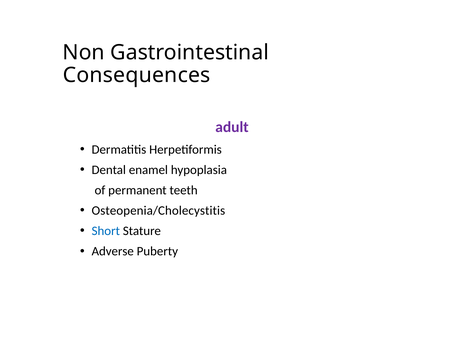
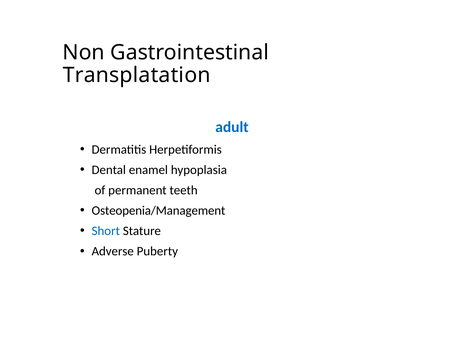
Consequences: Consequences -> Transplatation (137, 75)
adult colour: purple -> blue (232, 127)
Osteopenia/Cholecystitis: Osteopenia/Cholecystitis -> Osteopenia/Management (158, 211)
